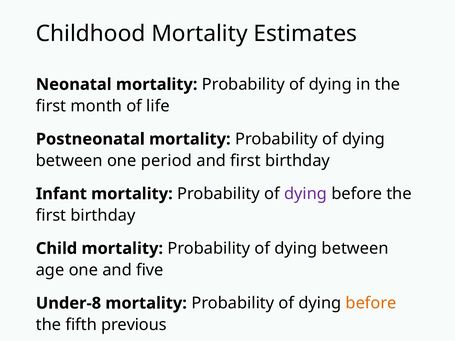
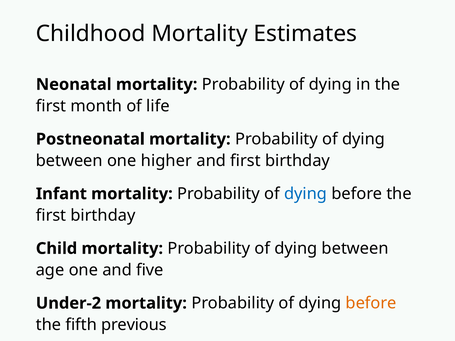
period: period -> higher (166, 161)
dying colour: purple -> blue (306, 194)
Under-8: Under-8 -> Under-2 (68, 303)
